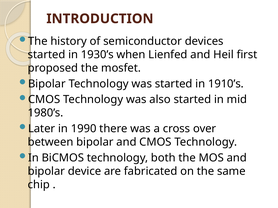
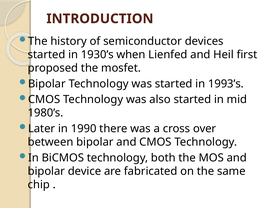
1910’s: 1910’s -> 1993’s (226, 84)
